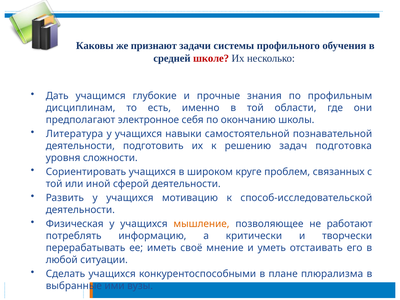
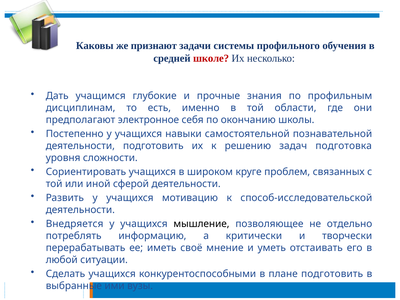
Литература: Литература -> Постепенно (75, 134)
Физическая: Физическая -> Внедряется (75, 224)
мышление colour: orange -> black (201, 224)
работают: работают -> отдельно (350, 224)
плане плюрализма: плюрализма -> подготовить (332, 274)
